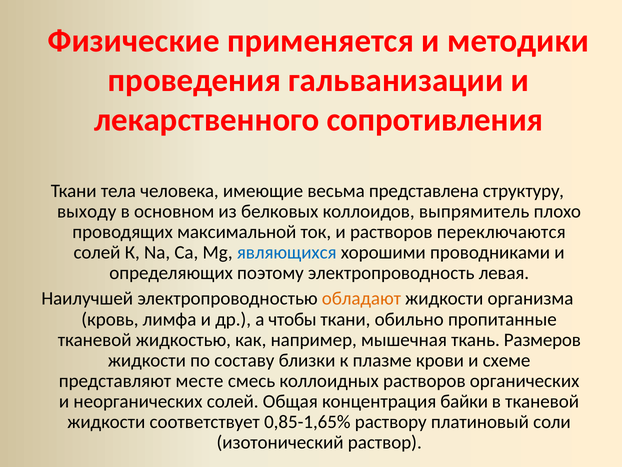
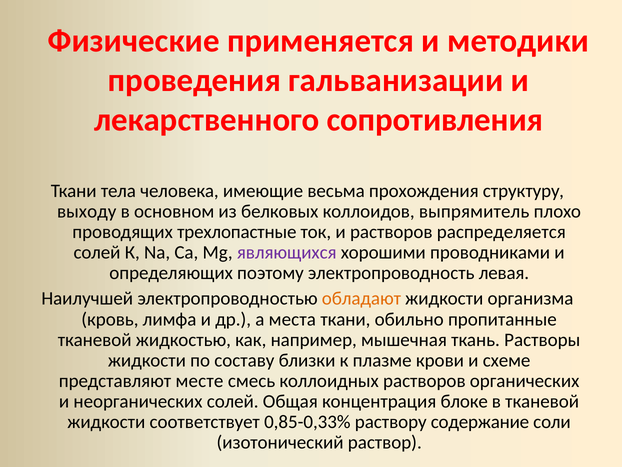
представлена: представлена -> прохождения (424, 191)
максимальной: максимальной -> трехлопастные (237, 232)
переключаются: переключаются -> распределяется (501, 232)
являющихся colour: blue -> purple (287, 252)
чтобы: чтобы -> места (292, 319)
Размеров: Размеров -> Растворы (542, 339)
байки: байки -> блоке (464, 401)
0,85-1,65%: 0,85-1,65% -> 0,85-0,33% (307, 421)
платиновый: платиновый -> содержание (480, 421)
